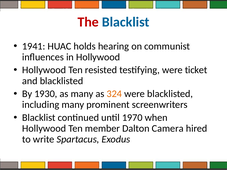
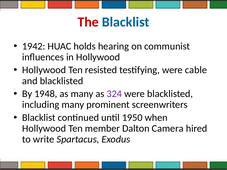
1941: 1941 -> 1942 (34, 46)
ticket: ticket -> cable (196, 70)
1930: 1930 -> 1948 (46, 94)
324 colour: orange -> purple (114, 94)
1970: 1970 -> 1950 (132, 118)
